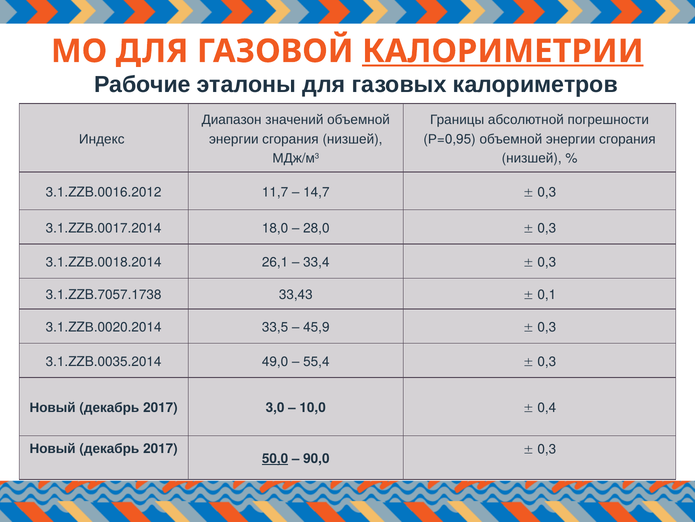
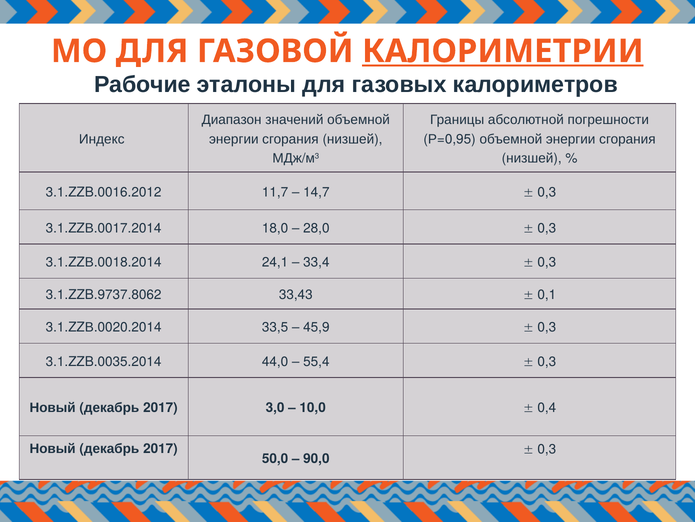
26,1: 26,1 -> 24,1 (275, 262)
3.1.ZZB.7057.1738: 3.1.ZZB.7057.1738 -> 3.1.ZZB.9737.8062 (104, 295)
49,0: 49,0 -> 44,0 (275, 361)
50,0 underline: present -> none (275, 458)
